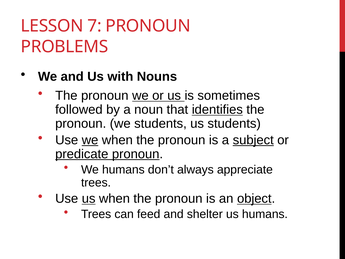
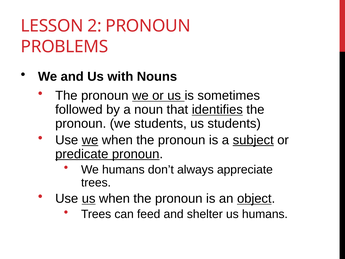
7: 7 -> 2 (94, 26)
